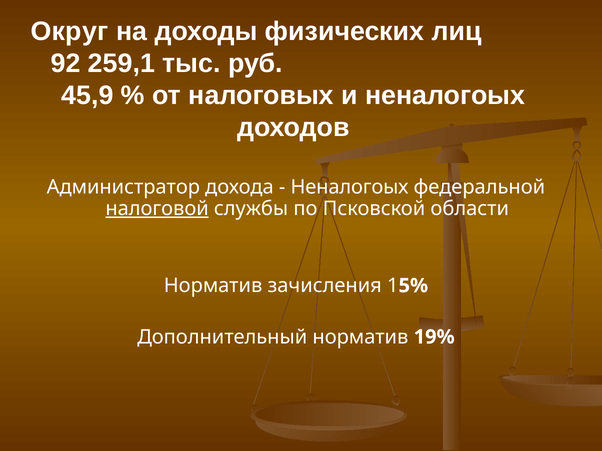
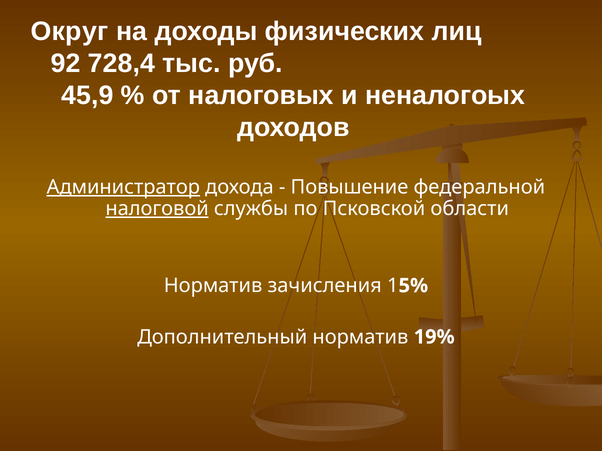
259,1: 259,1 -> 728,4 (121, 64)
Администратор underline: none -> present (123, 187)
Неналогоых: Неналогоых -> Повышение (349, 187)
